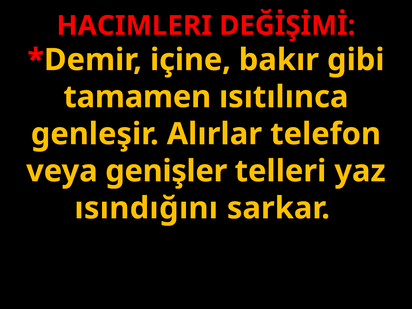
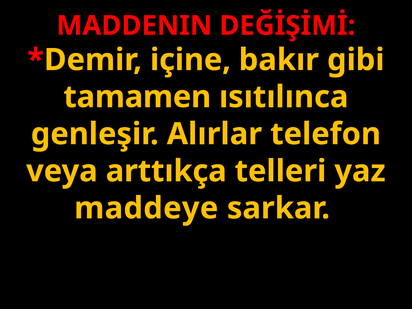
HACIMLERI: HACIMLERI -> MADDENIN (134, 26)
genişler: genişler -> arttıkça (166, 171)
ısındığını: ısındığını -> maddeye (146, 208)
